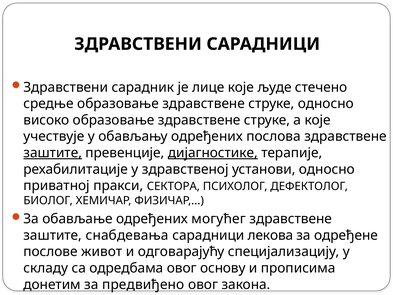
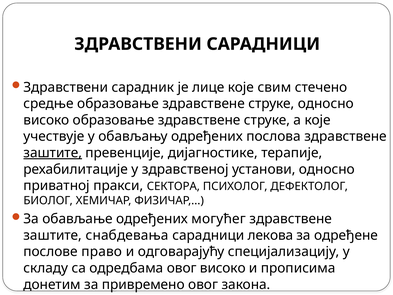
људе: људе -> свим (274, 87)
дијагностике underline: present -> none (213, 153)
живот: живот -> право (102, 252)
овог основу: основу -> високо (223, 268)
предвиђено: предвиђено -> привремено (143, 284)
